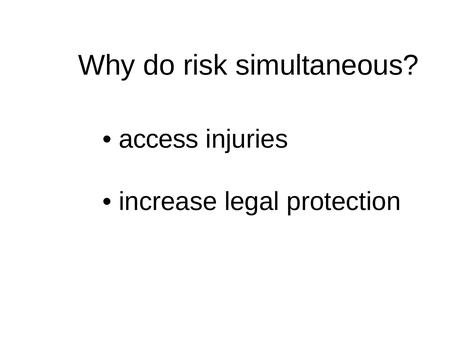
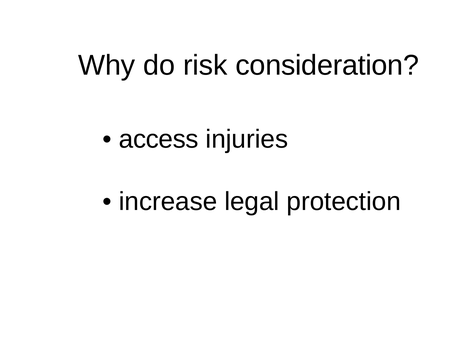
simultaneous: simultaneous -> consideration (327, 65)
